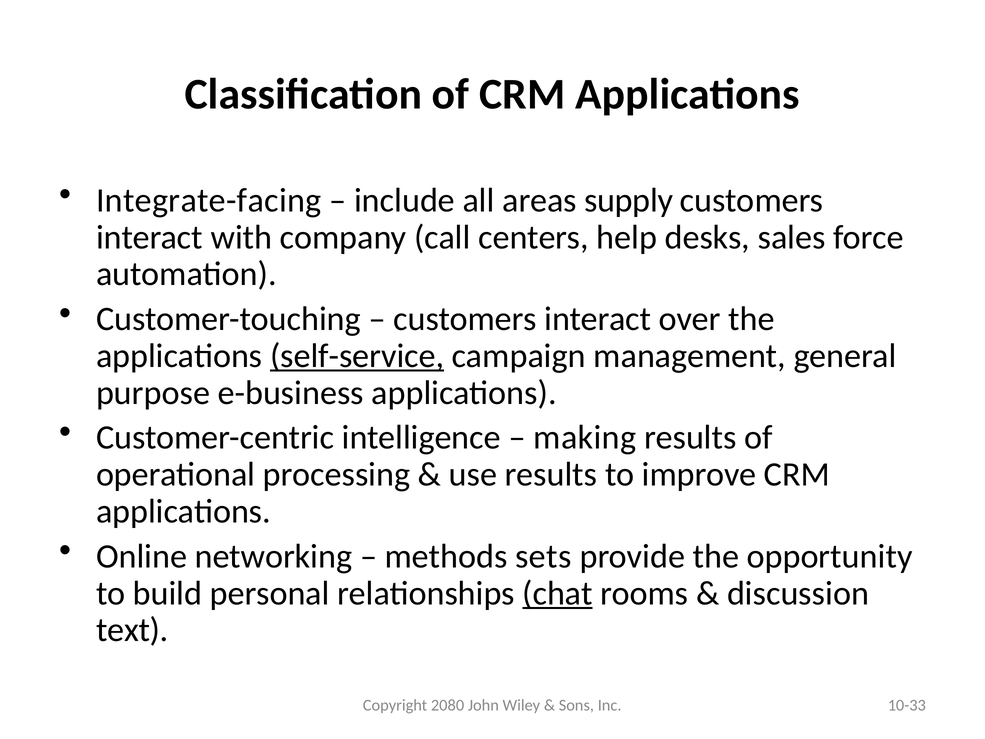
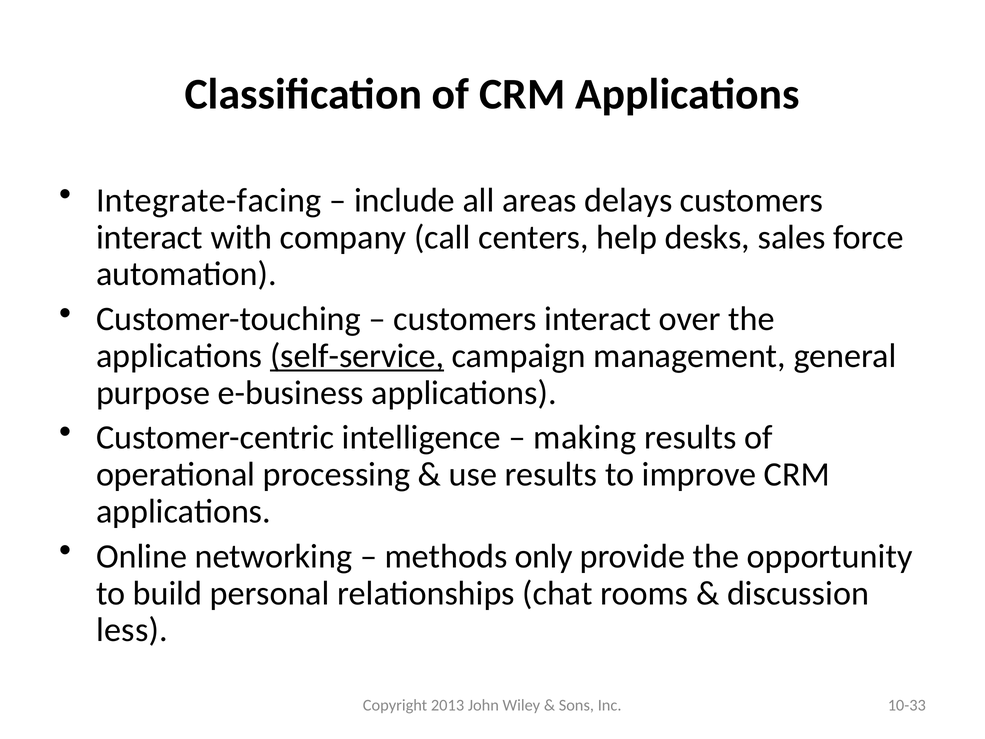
supply: supply -> delays (628, 200)
sets: sets -> only (544, 556)
chat underline: present -> none (558, 593)
text: text -> less (132, 630)
2080: 2080 -> 2013 (448, 705)
